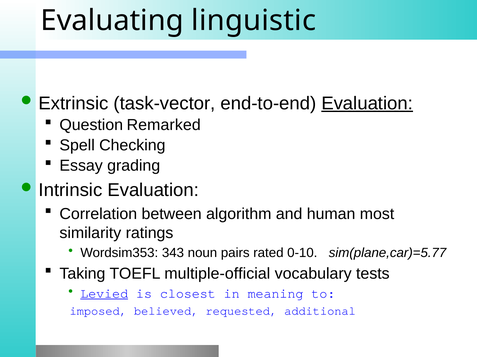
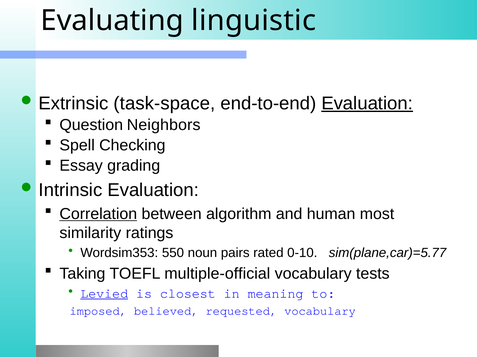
task-vector: task-vector -> task-space (165, 104)
Remarked: Remarked -> Neighbors (164, 125)
Correlation underline: none -> present (98, 214)
343: 343 -> 550 (173, 253)
requested additional: additional -> vocabulary (320, 312)
